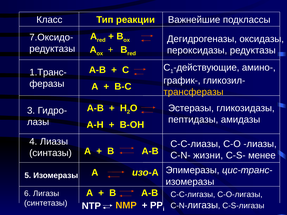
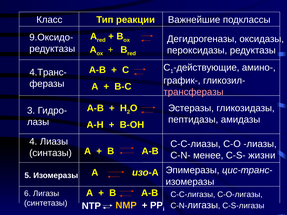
7.Оксидо-: 7.Оксидо- -> 9.Оксидо- (51, 37)
1.Транс-: 1.Транс- -> 4.Транс- (48, 72)
трансферазы colour: yellow -> pink (193, 92)
жизни: жизни -> менее (208, 156)
менее: менее -> жизни (262, 156)
